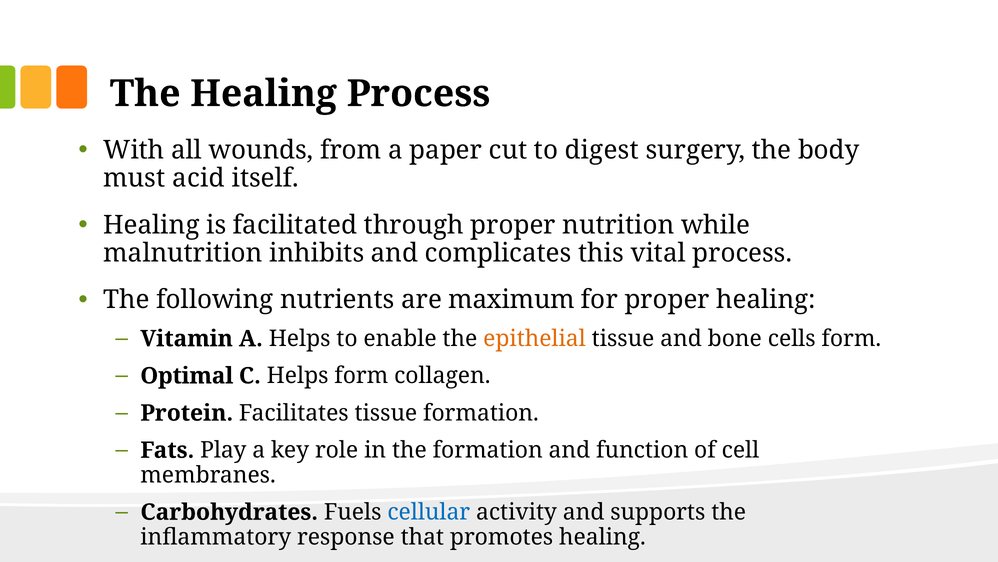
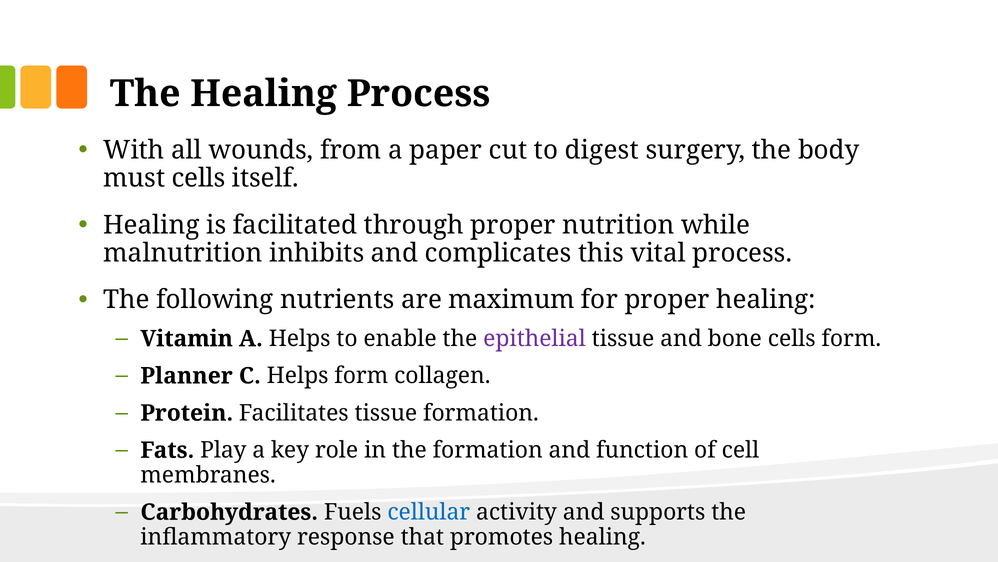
must acid: acid -> cells (199, 178)
epithelial colour: orange -> purple (535, 338)
Optimal: Optimal -> Planner (187, 376)
